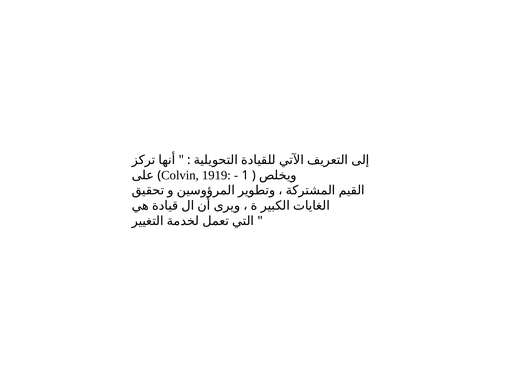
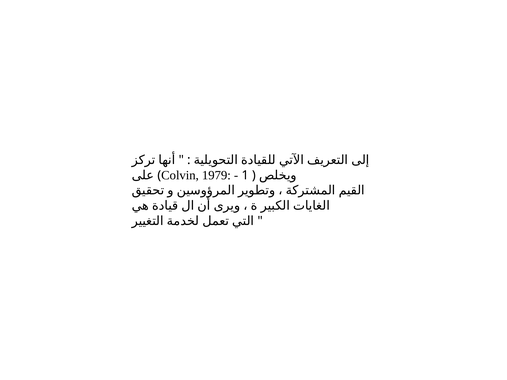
1919: 1919 -> 1979 (216, 175)
